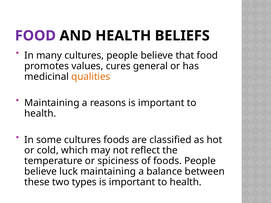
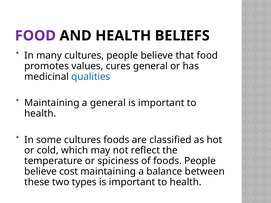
qualities colour: orange -> blue (91, 77)
a reasons: reasons -> general (108, 103)
luck: luck -> cost (69, 172)
